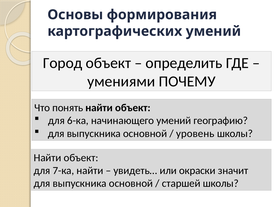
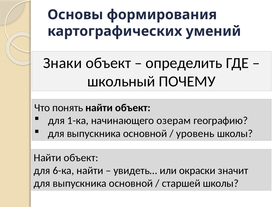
Город: Город -> Знаки (62, 63)
умениями: умениями -> школьный (121, 82)
6-ка: 6-ка -> 1-ка (78, 121)
начинающего умений: умений -> озерам (174, 121)
7-ка: 7-ка -> 6-ка (63, 171)
